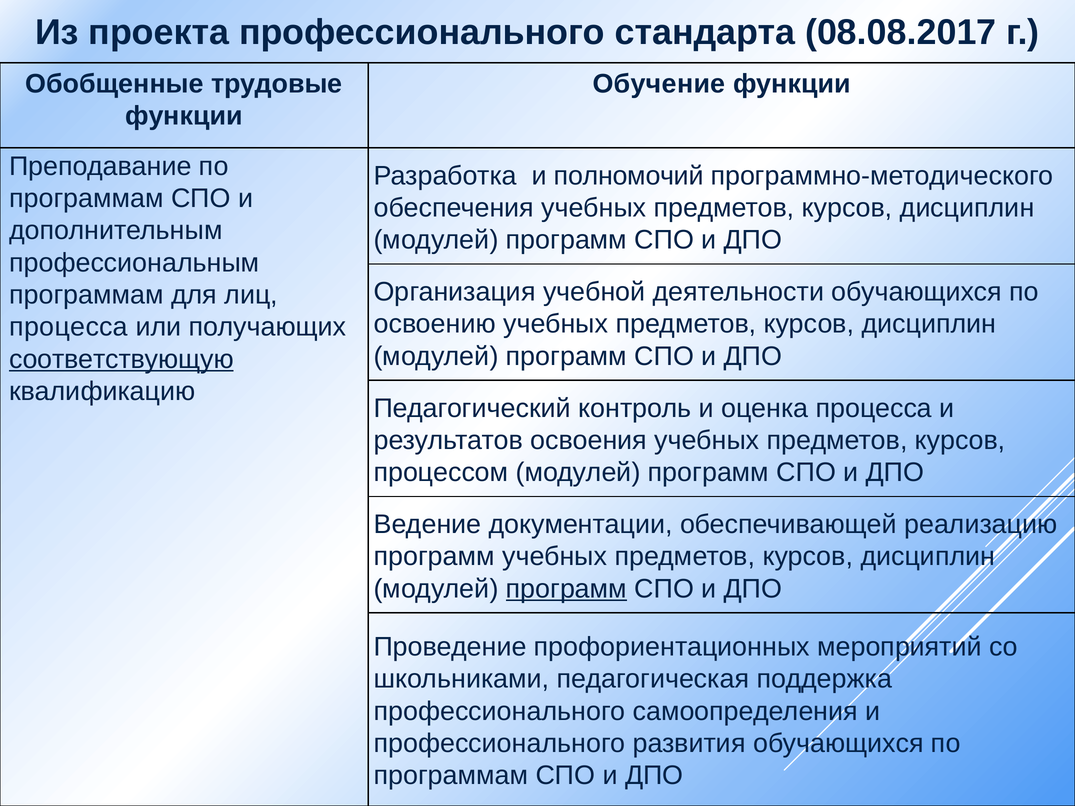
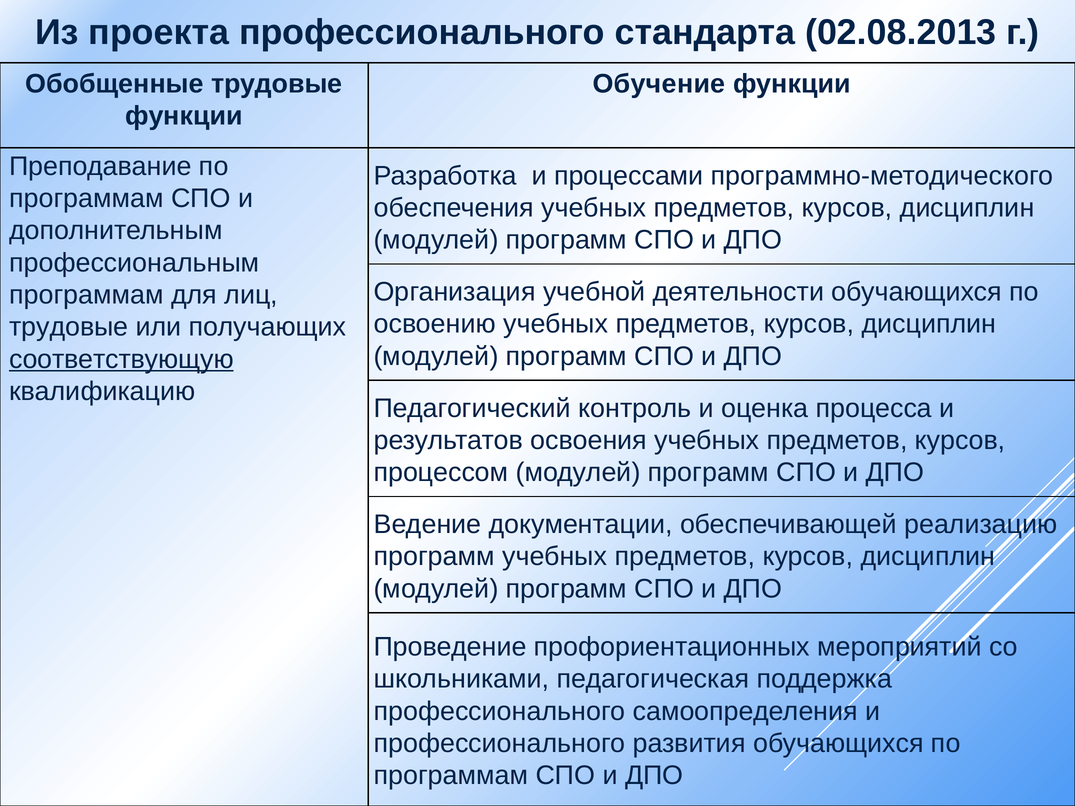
08.08.2017: 08.08.2017 -> 02.08.2013 (901, 32)
полномочий: полномочий -> процессами (629, 176)
процесса: процесса -> трудовые (69, 327)
программ underline: present -> none (566, 589)
